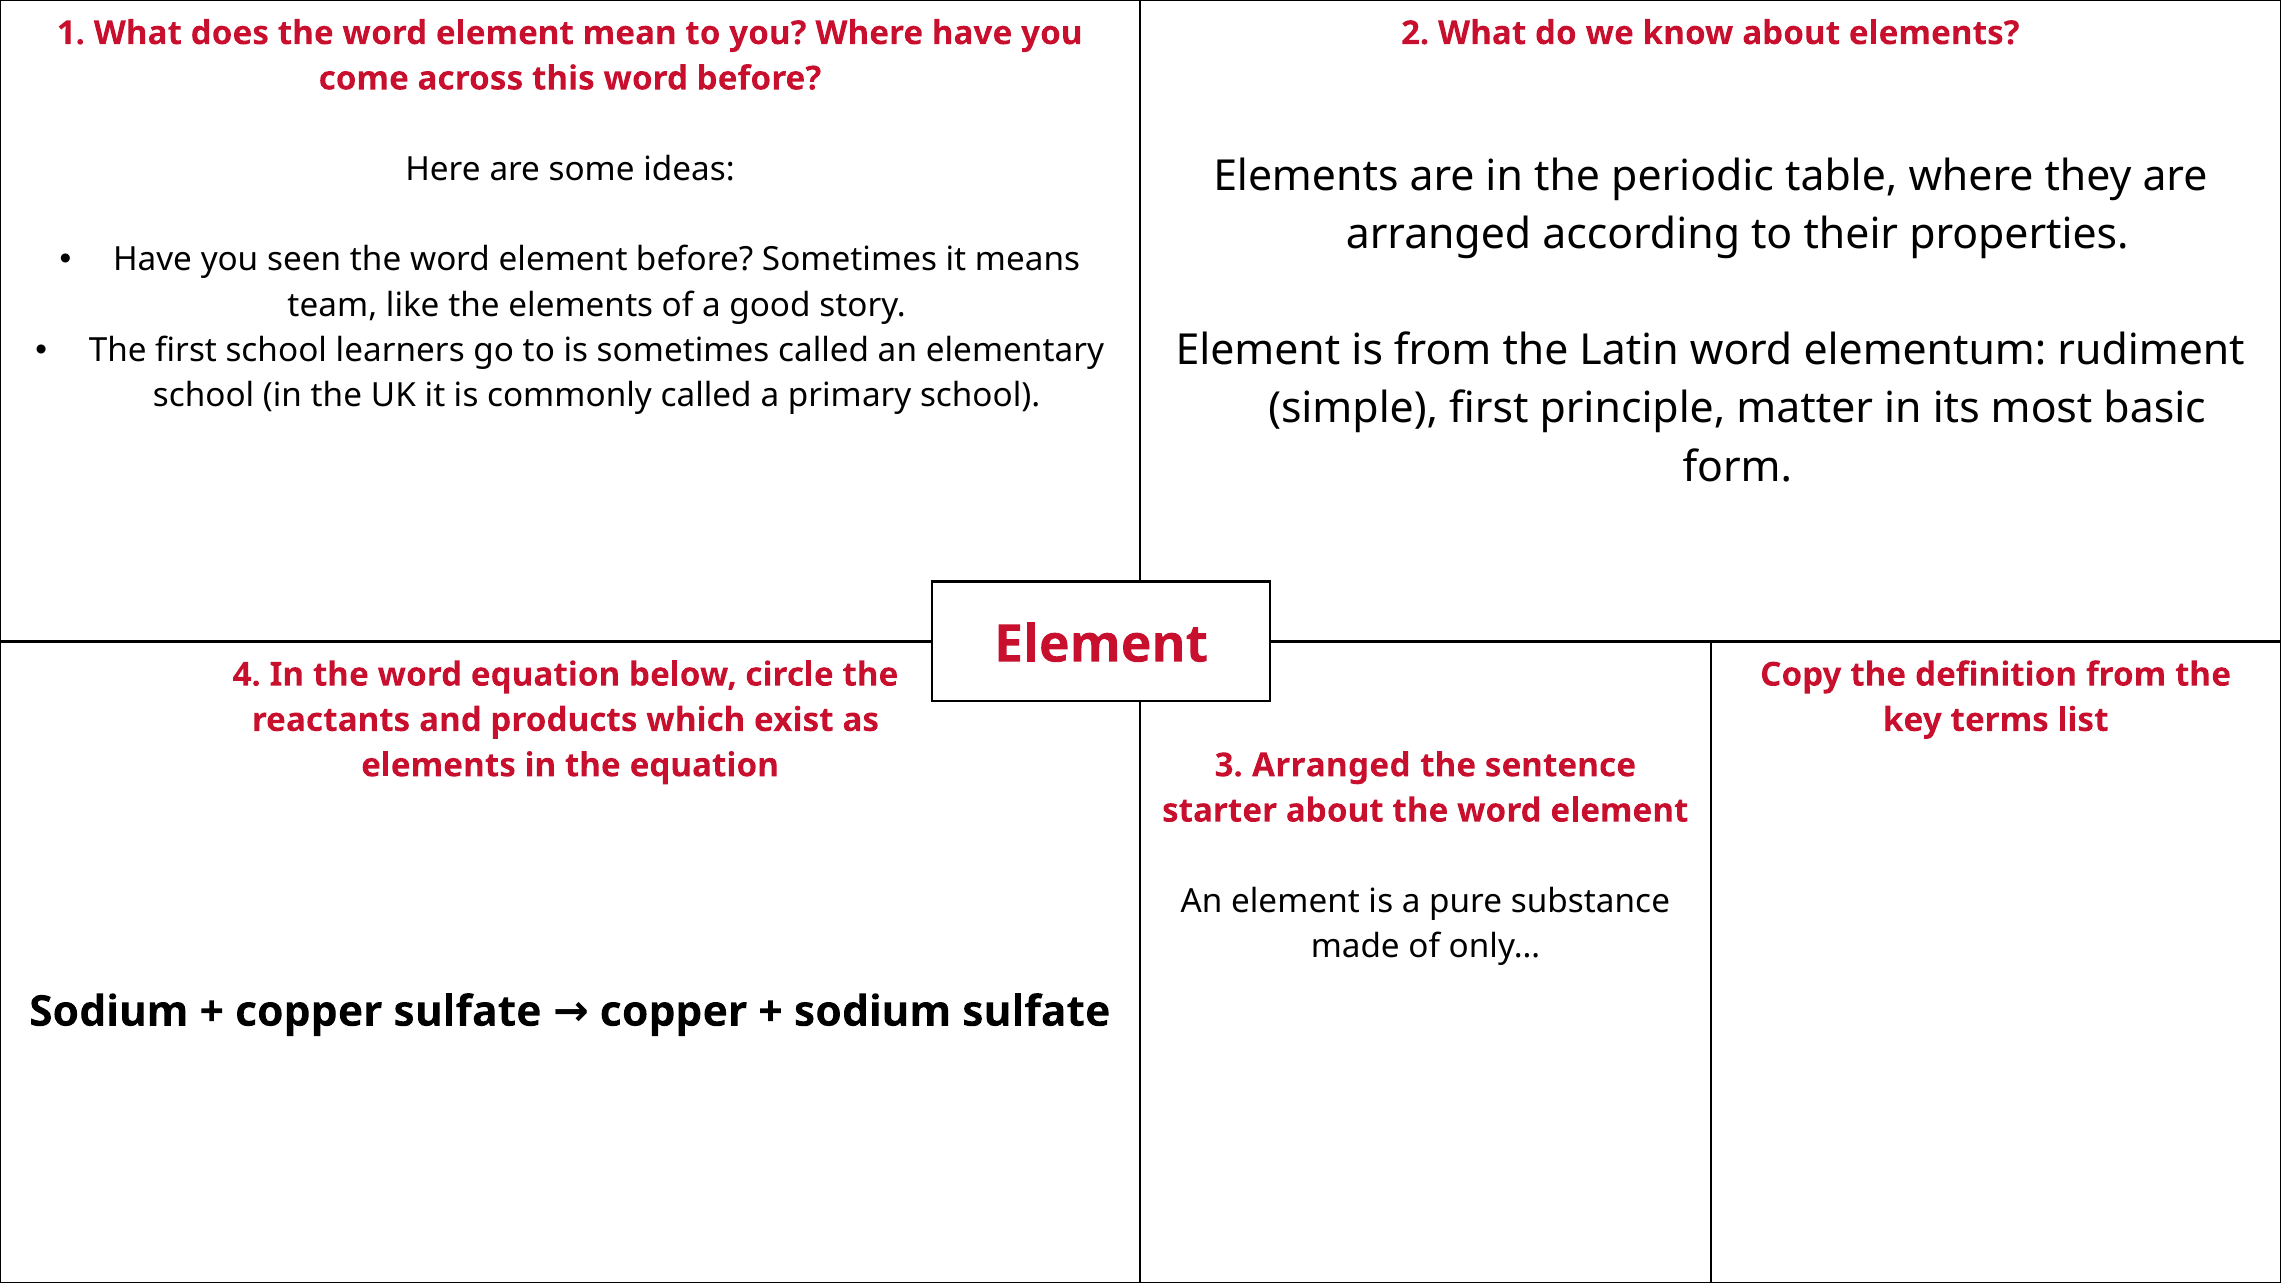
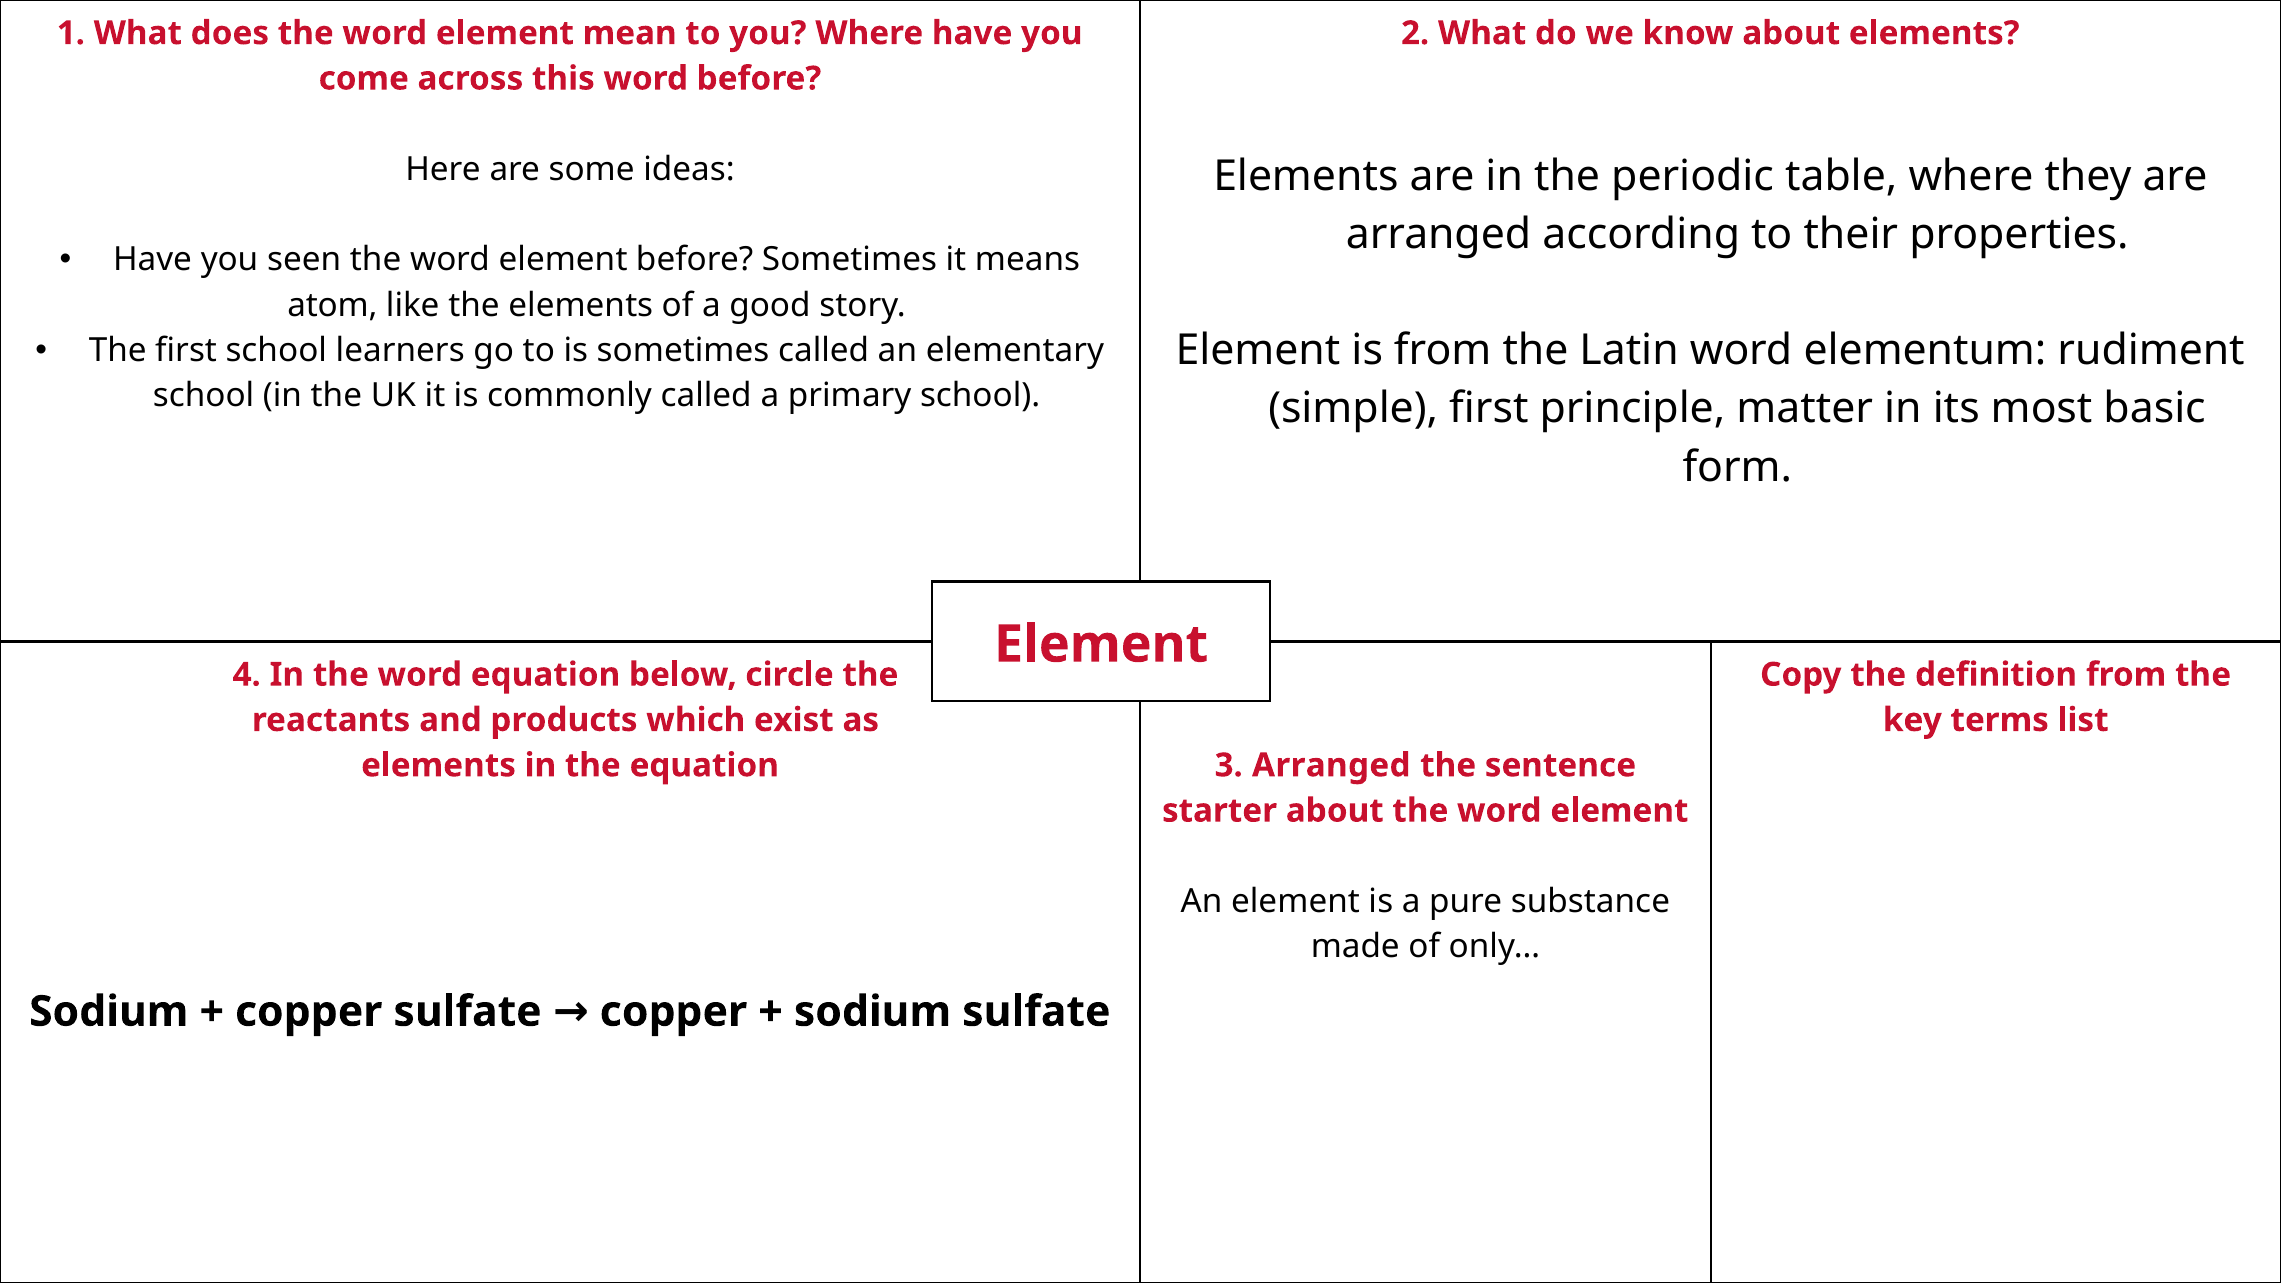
team: team -> atom (332, 305)
